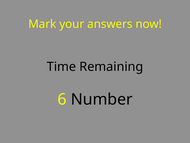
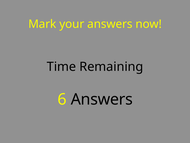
6 Number: Number -> Answers (102, 99)
